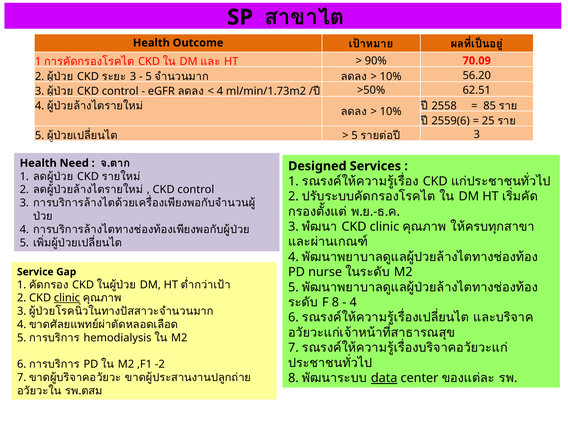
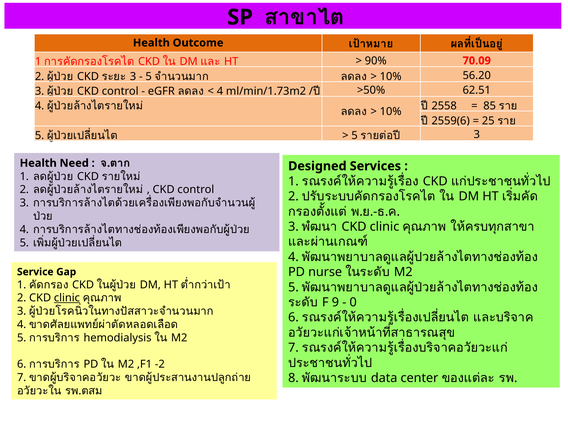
F 8: 8 -> 9 (335, 302)
4: 4 -> 0 (353, 302)
data underline: present -> none (384, 378)
